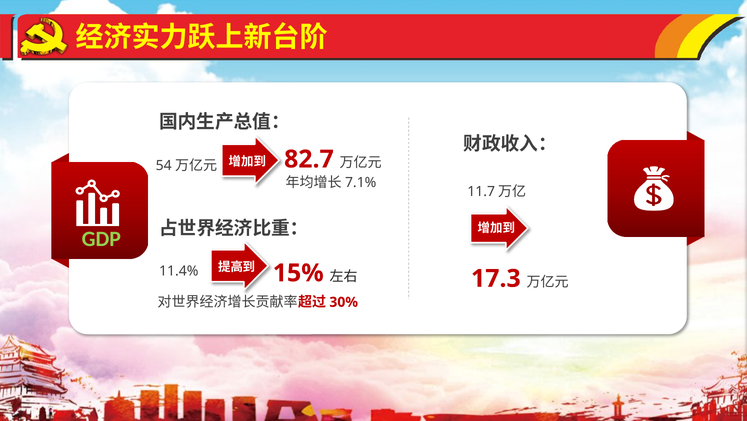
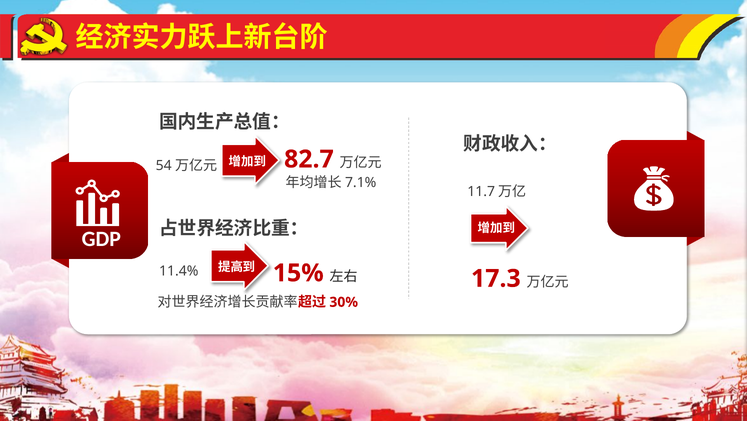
GDP colour: light green -> white (101, 239)
